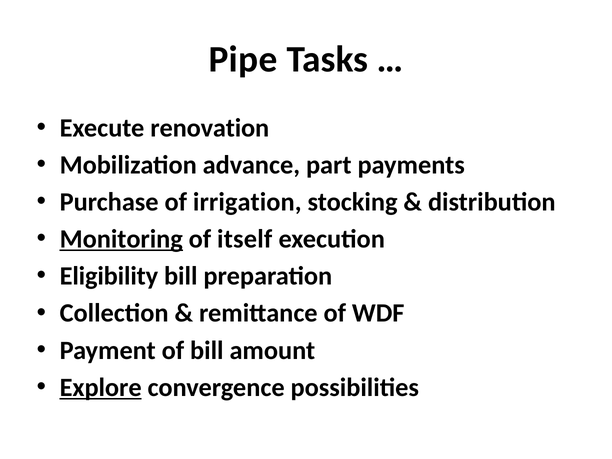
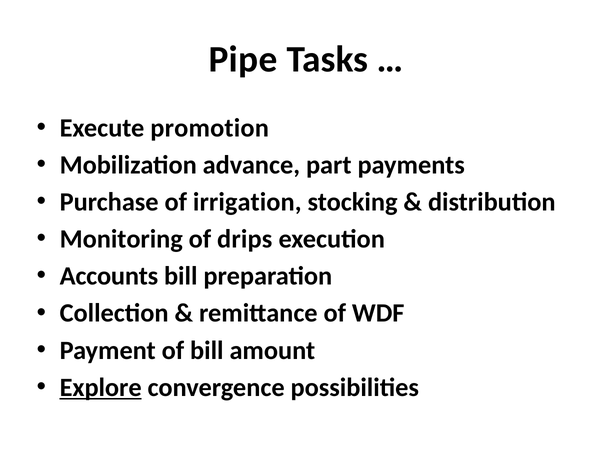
renovation: renovation -> promotion (210, 128)
Monitoring underline: present -> none (121, 239)
itself: itself -> drips (245, 239)
Eligibility: Eligibility -> Accounts (109, 276)
